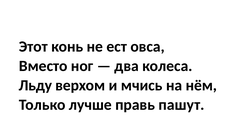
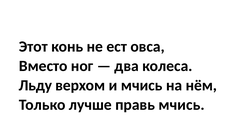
правь пашут: пашут -> мчись (182, 105)
